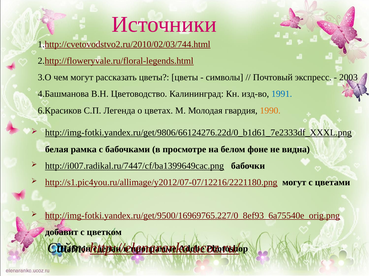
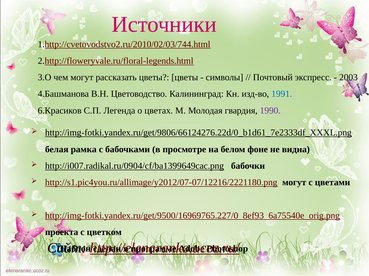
1990 colour: orange -> purple (270, 111)
http://i007.radikal.ru/7447/cf/ba1399649cac.png: http://i007.radikal.ru/7447/cf/ba1399649cac.png -> http://i007.radikal.ru/0904/cf/ba1399649cac.png (135, 166)
добавит: добавит -> проекта (62, 233)
